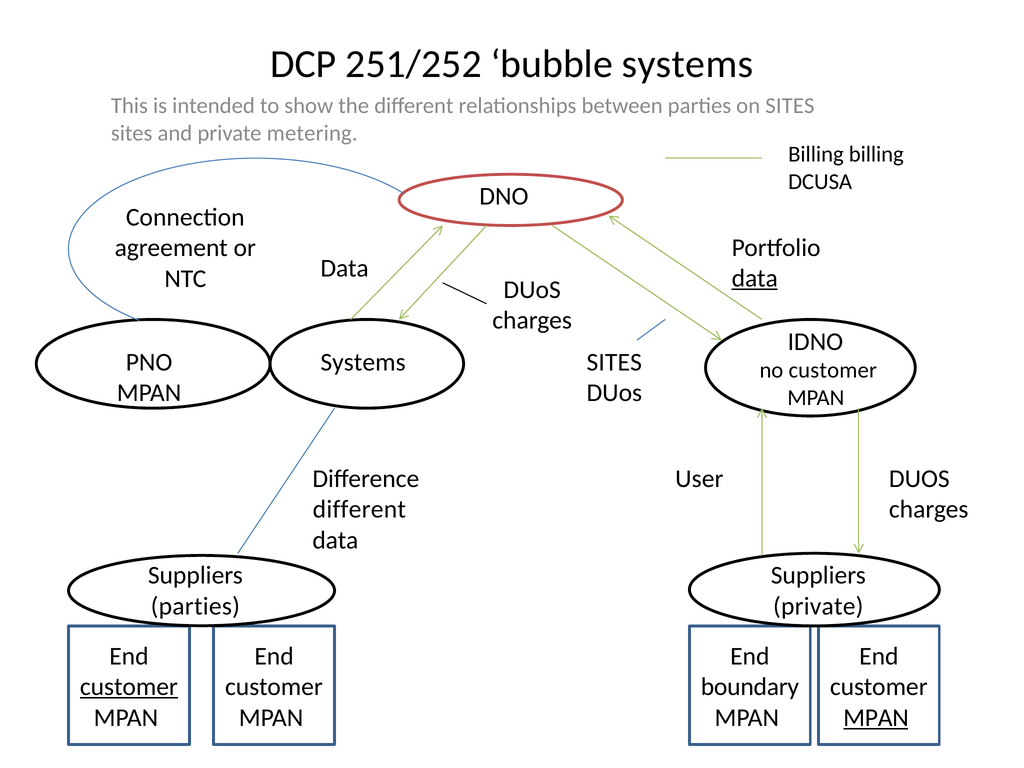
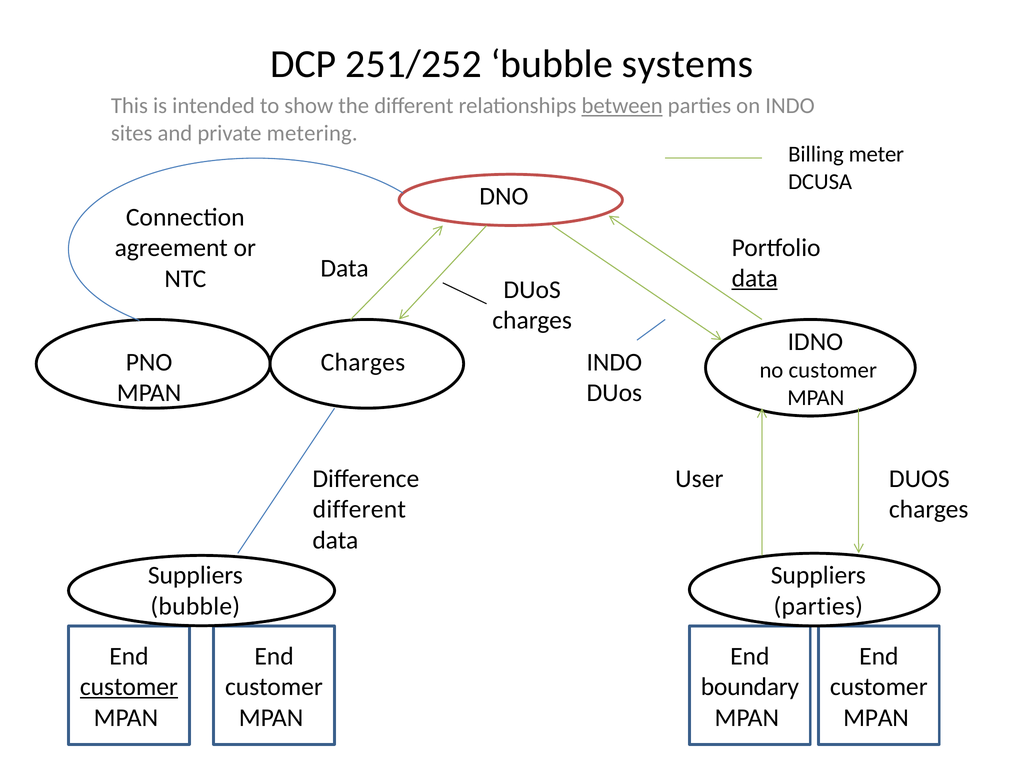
between underline: none -> present (622, 106)
on SITES: SITES -> INDO (790, 106)
Billing billing: billing -> meter (876, 154)
SITES: SITES -> INDO (614, 362)
Systems: Systems -> Charges (363, 362)
parties: parties -> bubble (195, 606)
private: private -> parties (818, 606)
MPAN underline: present -> none (876, 718)
